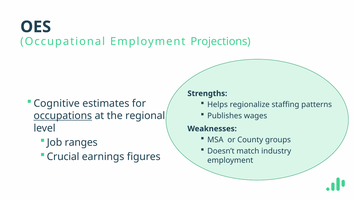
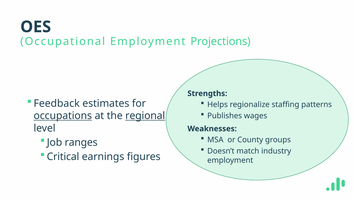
Cognitive: Cognitive -> Feedback (57, 103)
regional underline: none -> present (145, 116)
Crucial: Crucial -> Critical (63, 156)
